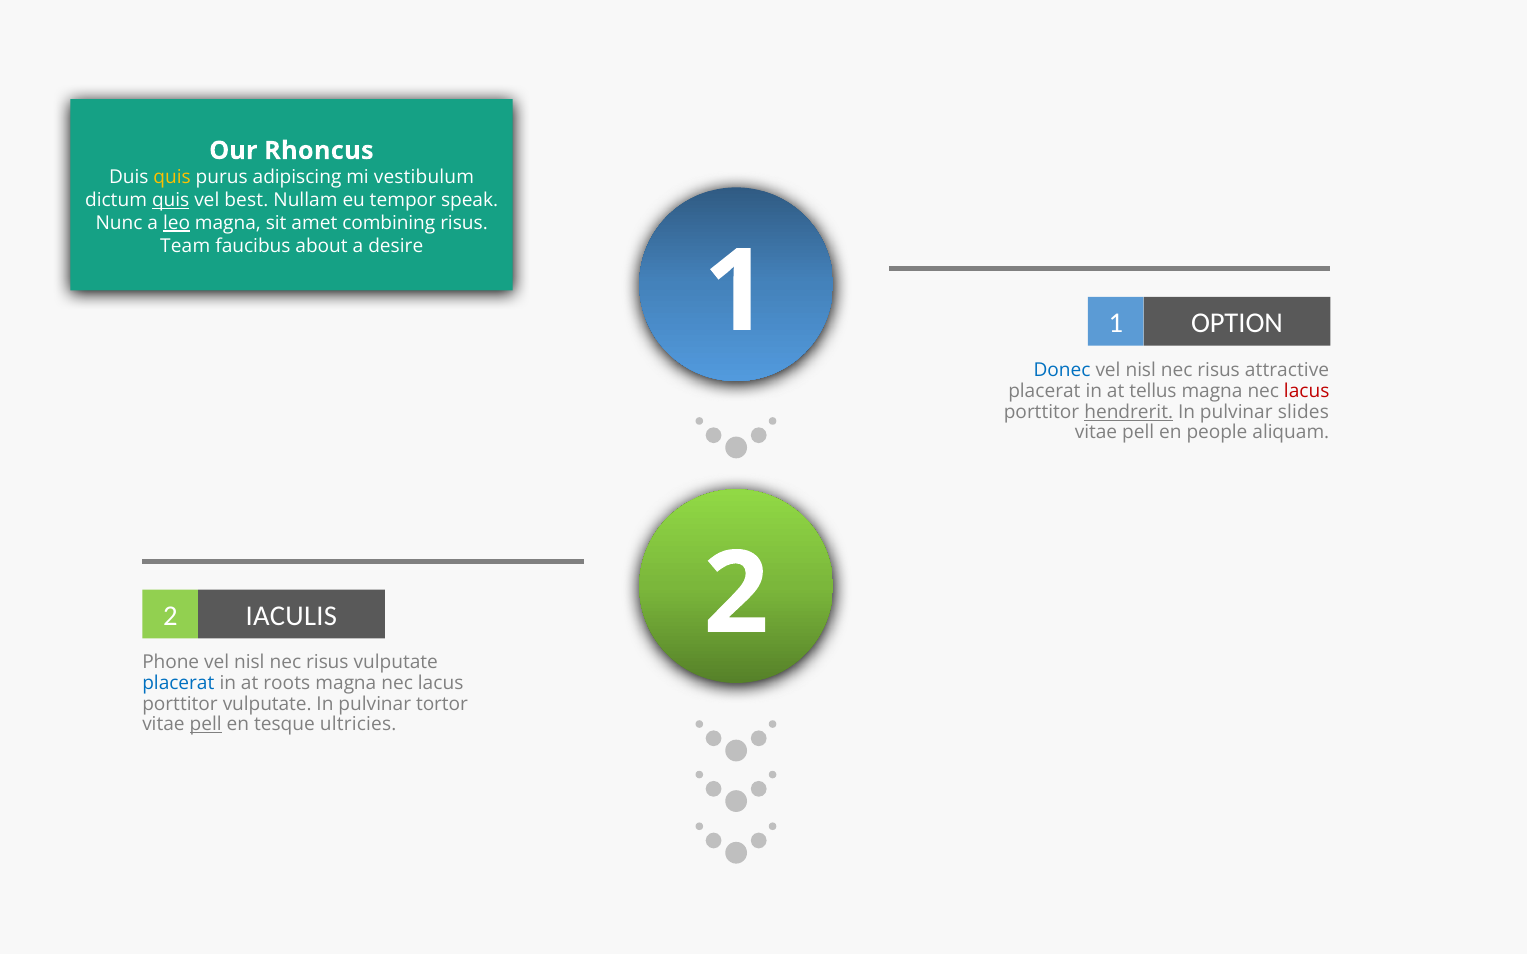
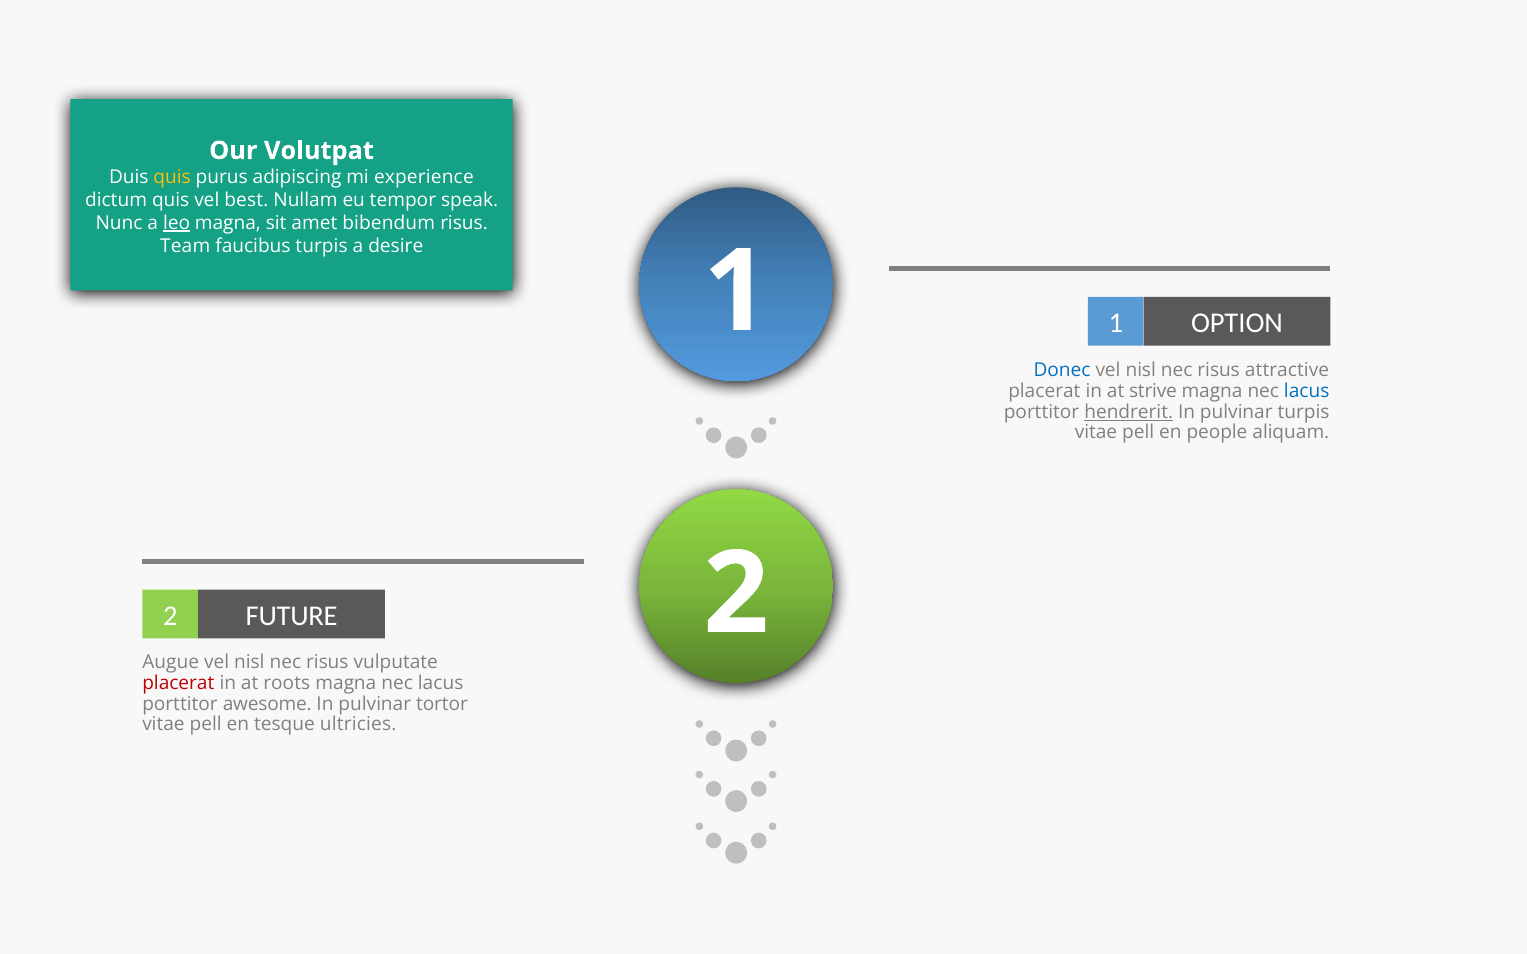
Rhoncus: Rhoncus -> Volutpat (319, 151)
vestibulum: vestibulum -> experience (424, 177)
quis underline: present -> none (171, 200)
combining: combining -> bibendum (389, 223)
faucibus about: about -> turpis (322, 246)
tellus: tellus -> strive (1153, 391)
lacus colour: red -> blue (1307, 391)
pulvinar slides: slides -> turpis (1303, 412)
IACULIS: IACULIS -> FUTURE (292, 616)
Phone: Phone -> Augue (171, 663)
placerat colour: blue -> red (178, 683)
porttitor vulputate: vulputate -> awesome (267, 704)
pell underline: present -> none (206, 725)
